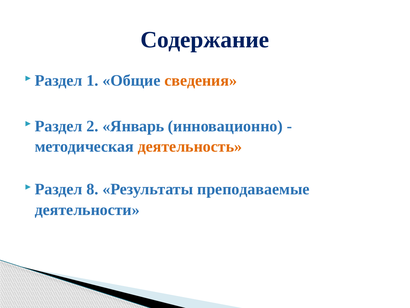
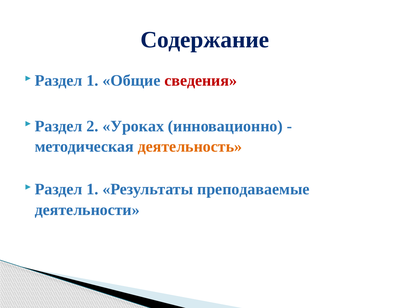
сведения colour: orange -> red (201, 80)
Январь: Январь -> Уроках (133, 126)
8: 8 -> 1 (93, 189)
